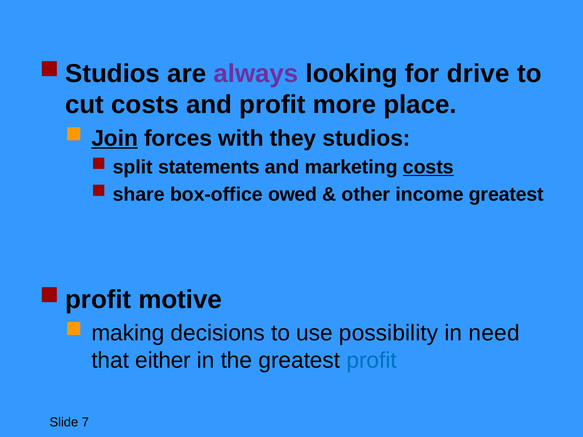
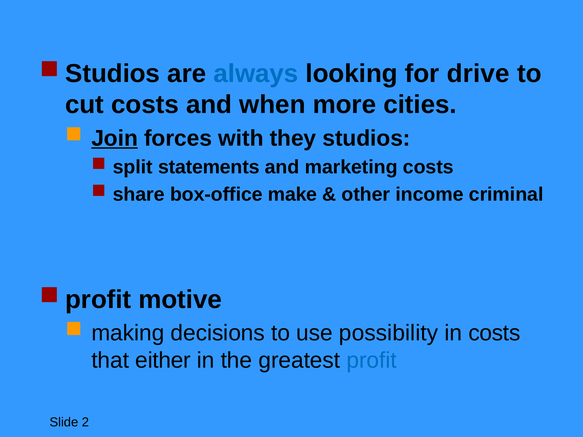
always colour: purple -> blue (256, 74)
and profit: profit -> when (272, 105)
place: place -> cities (420, 105)
costs underline: present -> none (428, 167)
owed: owed -> make (293, 194)
income greatest: greatest -> criminal (506, 194)
in need: need -> costs (494, 333)
7: 7 -> 2 (85, 423)
